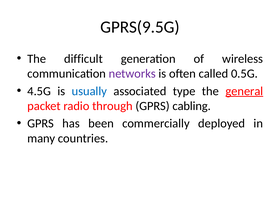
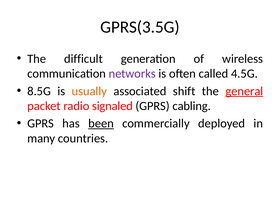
GPRS(9.5G: GPRS(9.5G -> GPRS(3.5G (140, 27)
0.5G: 0.5G -> 4.5G (244, 74)
4.5G: 4.5G -> 8.5G (39, 91)
usually colour: blue -> orange (89, 91)
type: type -> shift (184, 91)
through: through -> signaled (112, 106)
been underline: none -> present (101, 123)
